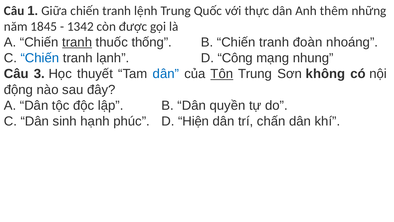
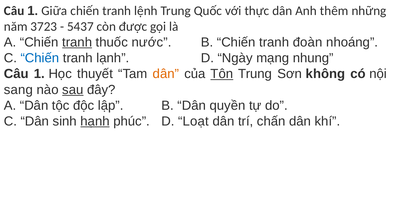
1845: 1845 -> 3723 (44, 26)
1342: 1342 -> 5437 (80, 26)
thống: thống -> nước (151, 42)
Công: Công -> Ngày (235, 58)
3: 3 -> 1 (39, 74)
dân colour: blue -> orange (166, 74)
động: động -> sang (18, 90)
sau underline: none -> present (73, 90)
hạnh underline: none -> present (95, 121)
Hiện: Hiện -> Loạt (193, 121)
